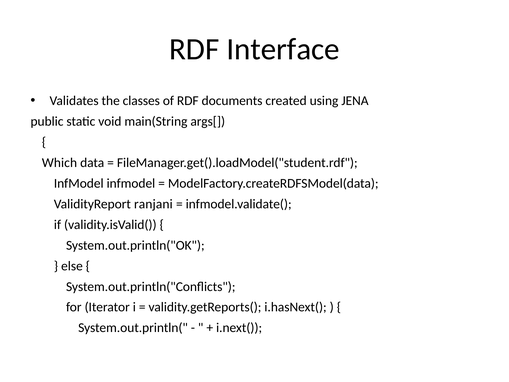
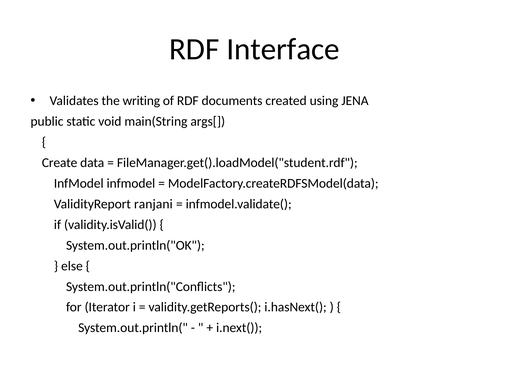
classes: classes -> writing (141, 101)
Which: Which -> Create (60, 163)
